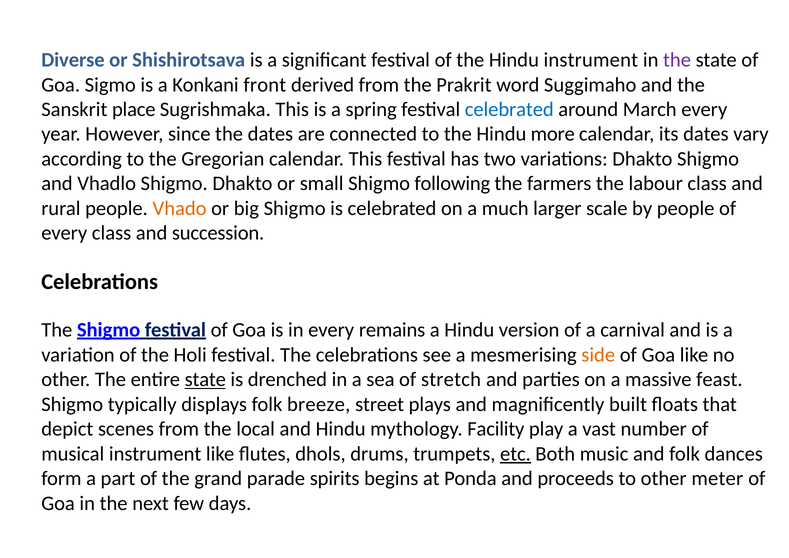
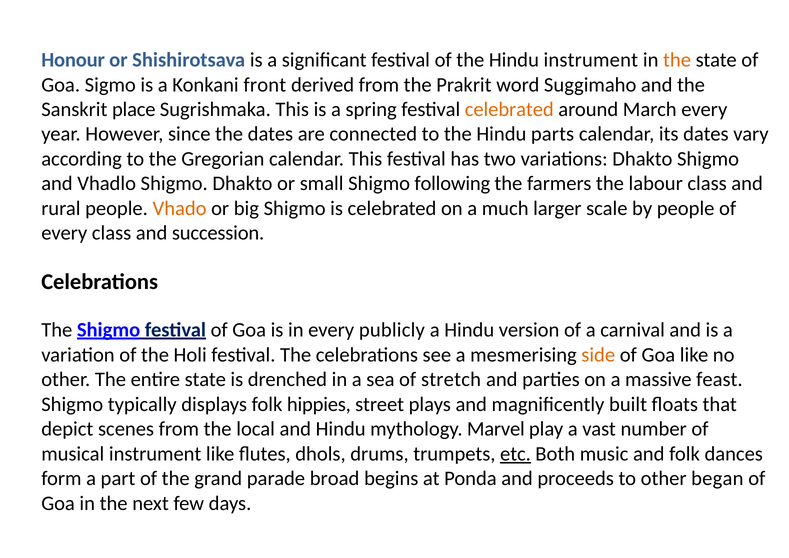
Diverse: Diverse -> Honour (73, 60)
the colour: purple -> orange (677, 60)
celebrated colour: blue -> orange (509, 109)
more: more -> parts (553, 134)
remains: remains -> publicly (392, 330)
state underline: present -> none (205, 380)
breeze: breeze -> hippies (319, 404)
Facility: Facility -> Marvel (496, 429)
spirits: spirits -> broad (335, 479)
meter: meter -> began (717, 479)
